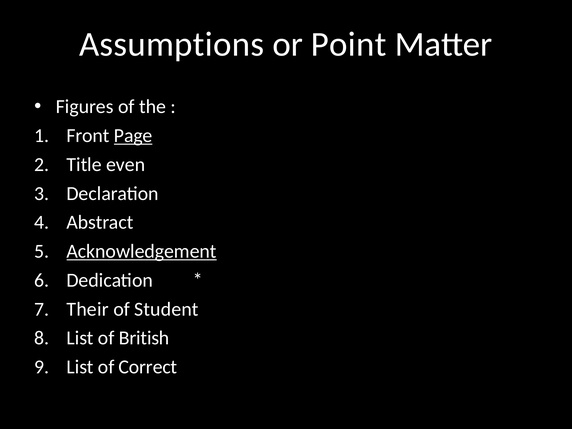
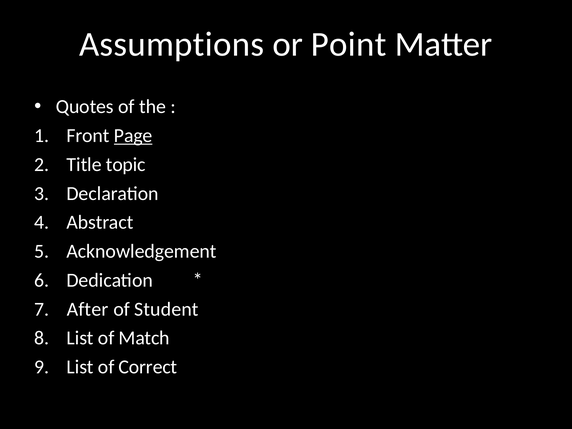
Figures: Figures -> Quotes (85, 107)
even: even -> topic (126, 165)
Acknowledgement underline: present -> none (142, 251)
Their: Their -> After (88, 309)
British: British -> Match (144, 338)
